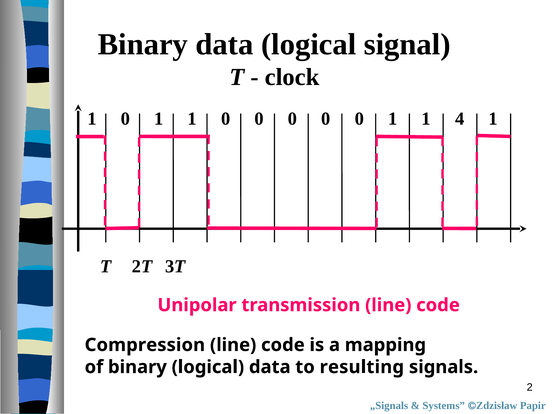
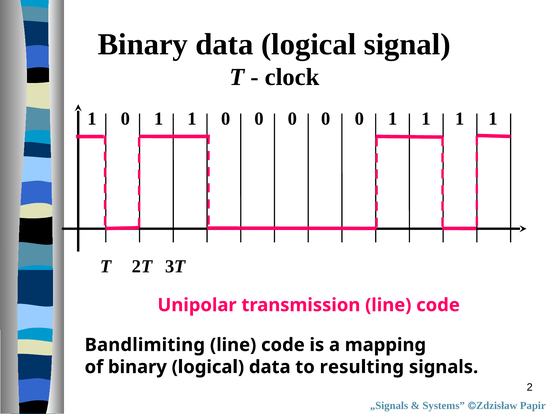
4: 4 -> 1 (460, 119)
Compression: Compression -> Bandlimiting (145, 345)
